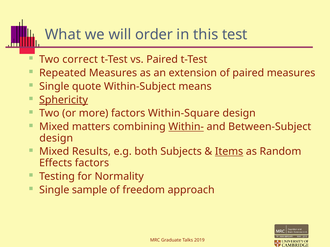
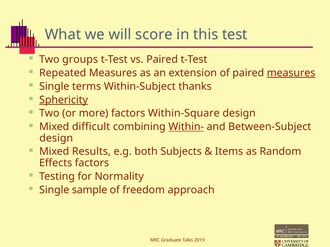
order: order -> score (154, 35)
correct: correct -> groups (80, 60)
measures underline: none -> present (291, 73)
quote: quote -> terms (87, 87)
means: means -> thanks (195, 87)
matters: matters -> difficult (91, 127)
Items underline: present -> none (229, 152)
